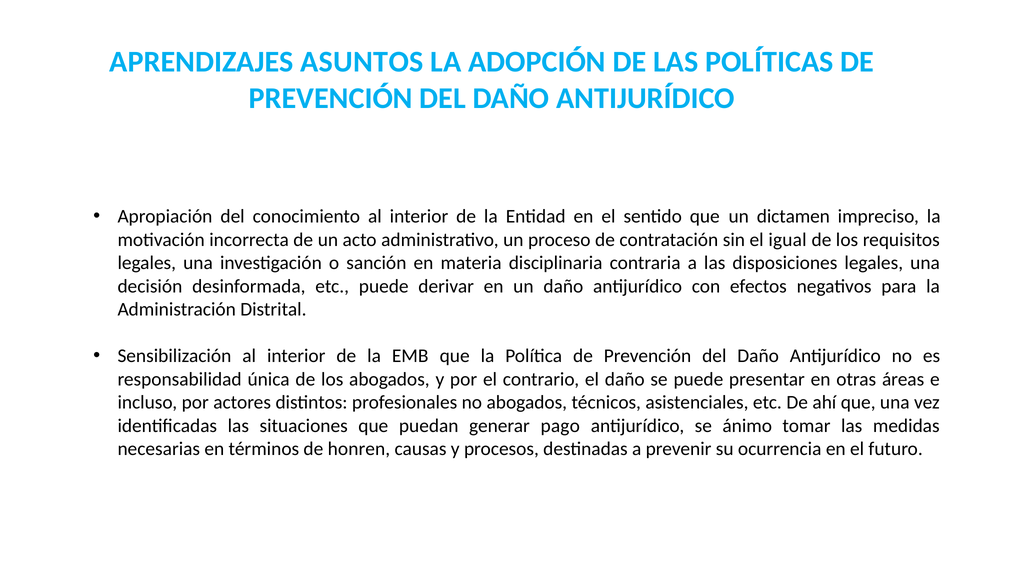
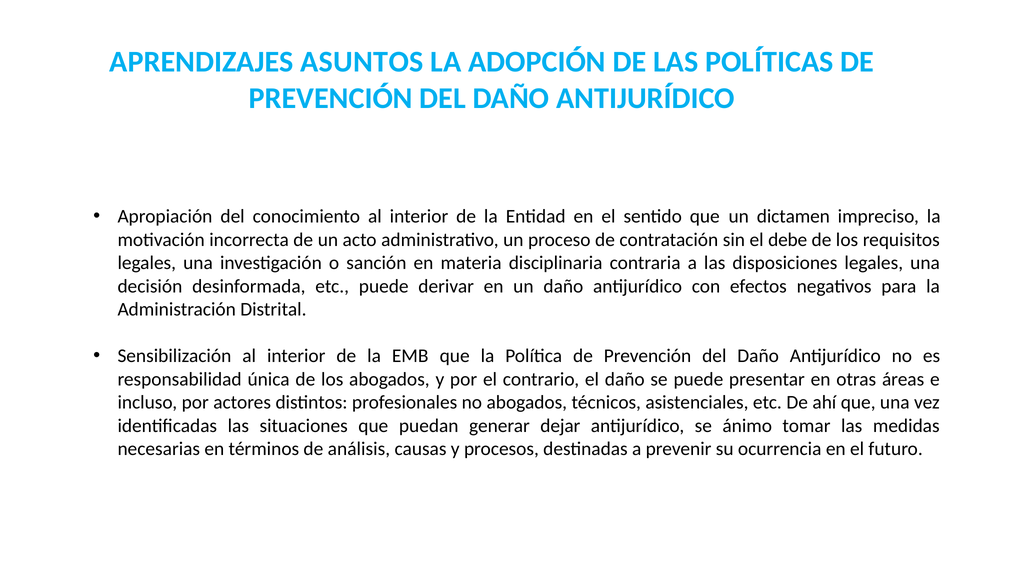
igual: igual -> debe (788, 240)
pago: pago -> dejar (560, 426)
honren: honren -> análisis (359, 449)
